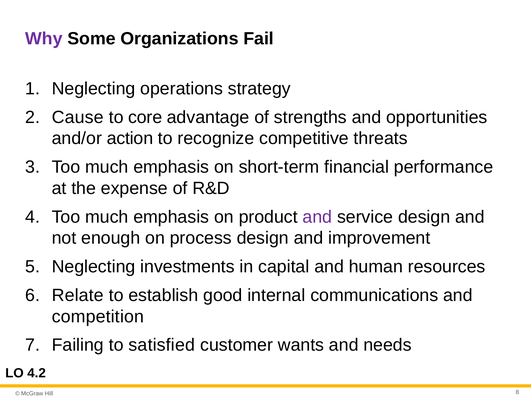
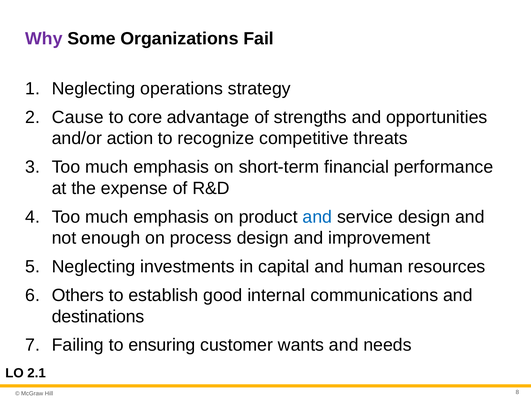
and colour: purple -> blue (317, 217)
Relate: Relate -> Others (78, 295)
competition: competition -> destinations (98, 317)
satisfied: satisfied -> ensuring (162, 345)
4.2: 4.2 -> 2.1 (37, 373)
